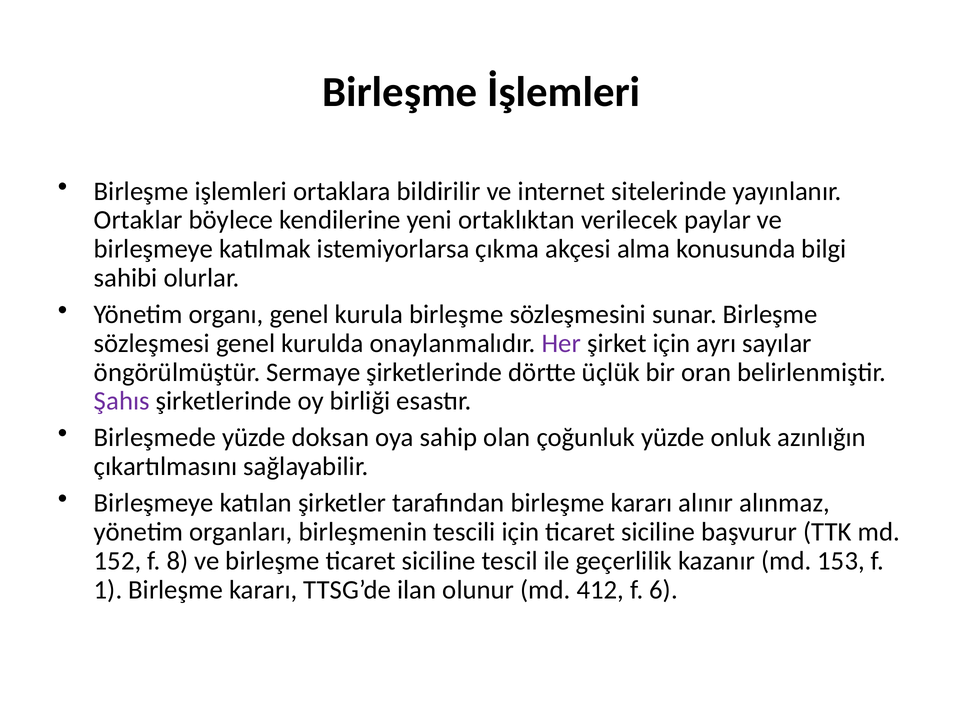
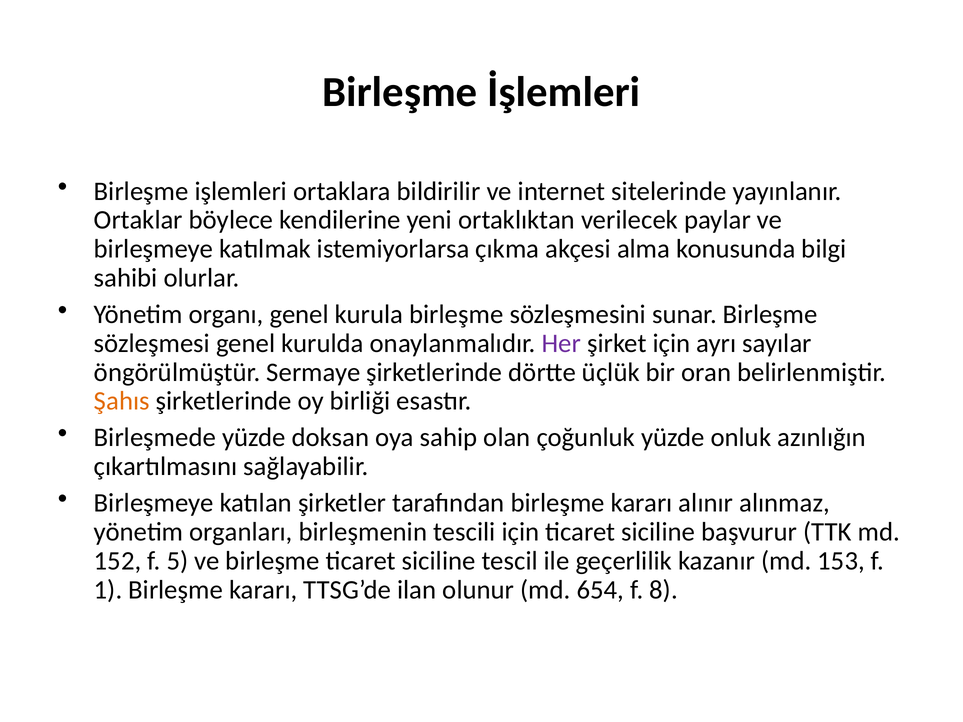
Şahıs colour: purple -> orange (122, 401)
8: 8 -> 5 (177, 561)
412: 412 -> 654 (600, 590)
6: 6 -> 8 (664, 590)
